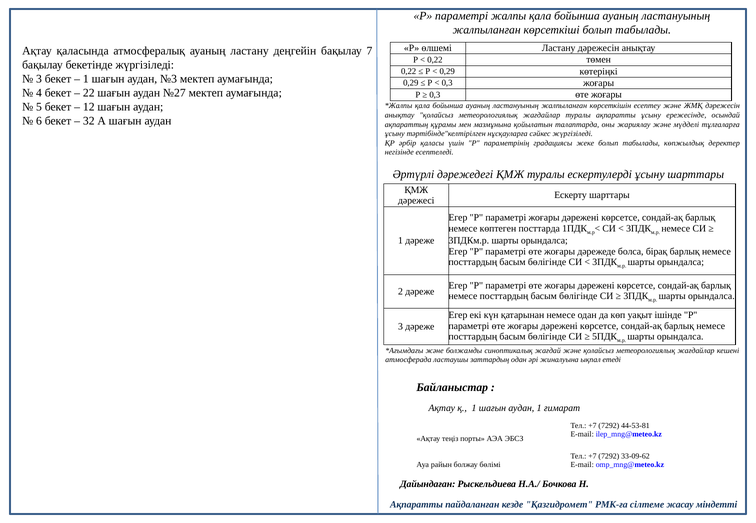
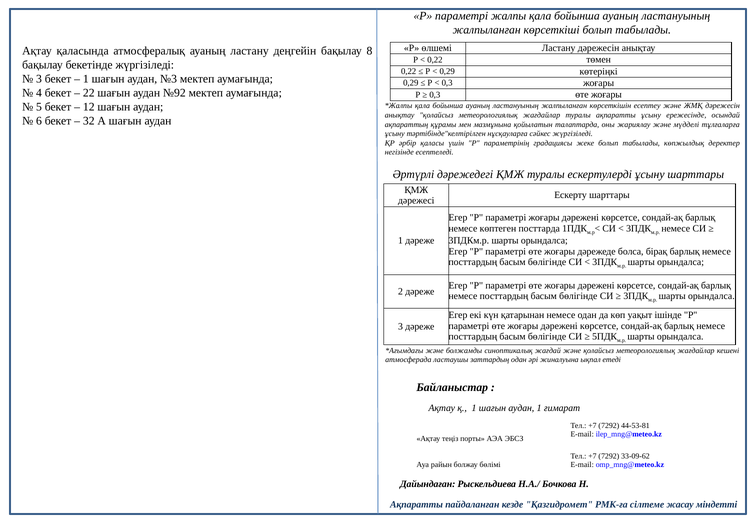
7: 7 -> 8 (369, 51)
№27: №27 -> №92 (174, 93)
